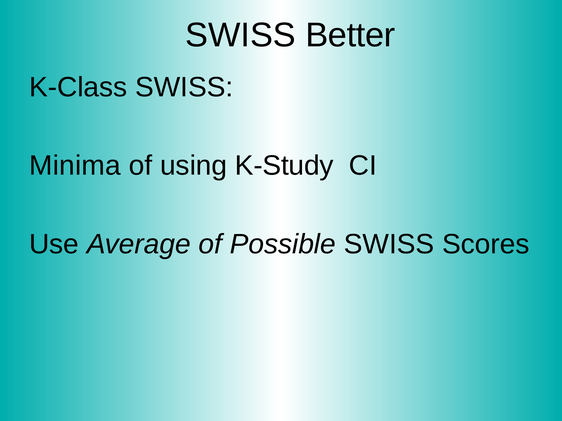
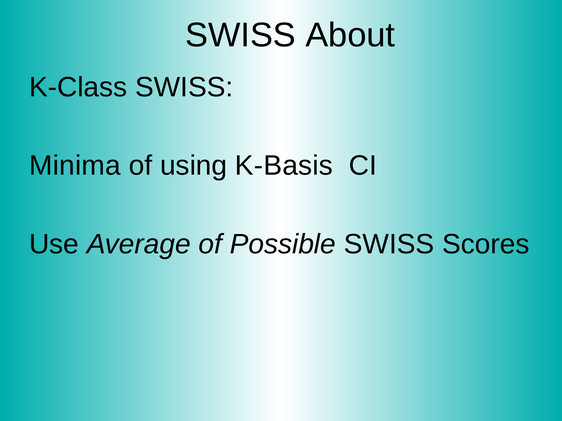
Better: Better -> About (350, 35)
K-Study: K-Study -> K-Basis (284, 166)
